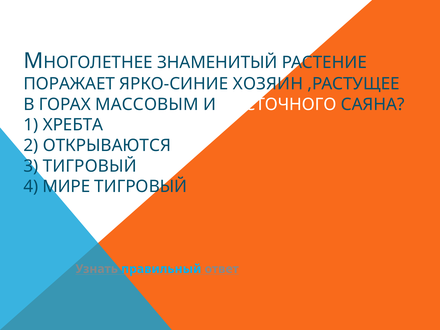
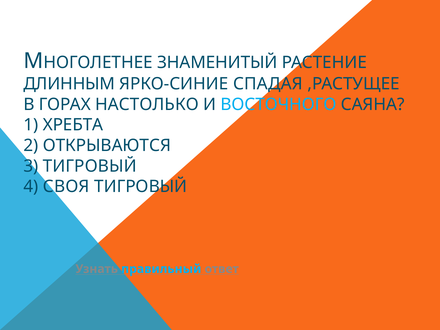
ПОРАЖАЕТ: ПОРАЖАЕТ -> ДЛИННЫМ (69, 84)
ХОЗЯИН: ХОЗЯИН -> СПАДАЯ (268, 84)
МАССОВЫМ: МАССОВЫМ -> НАСТОЛЬКО (147, 104)
ВОСТОЧНОГО colour: white -> light blue (279, 104)
МИРЕ: МИРЕ -> СВОЯ (66, 187)
